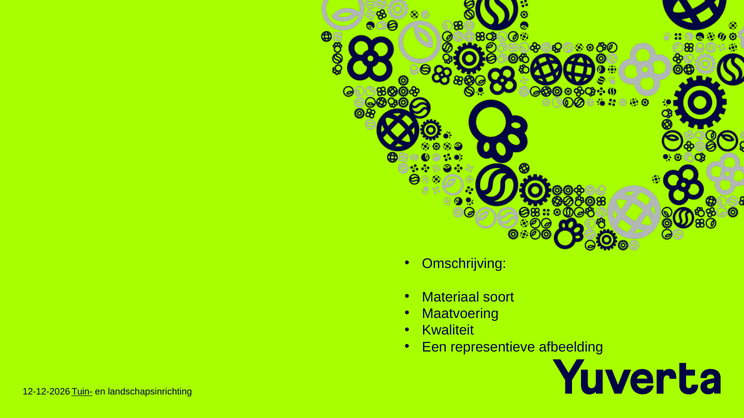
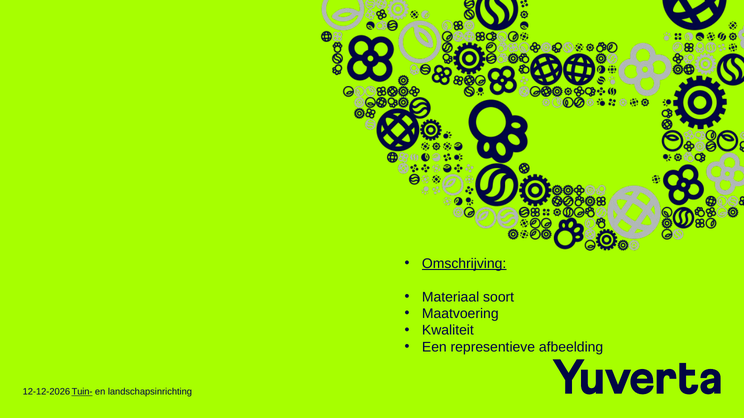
Omschrijving underline: none -> present (464, 264)
